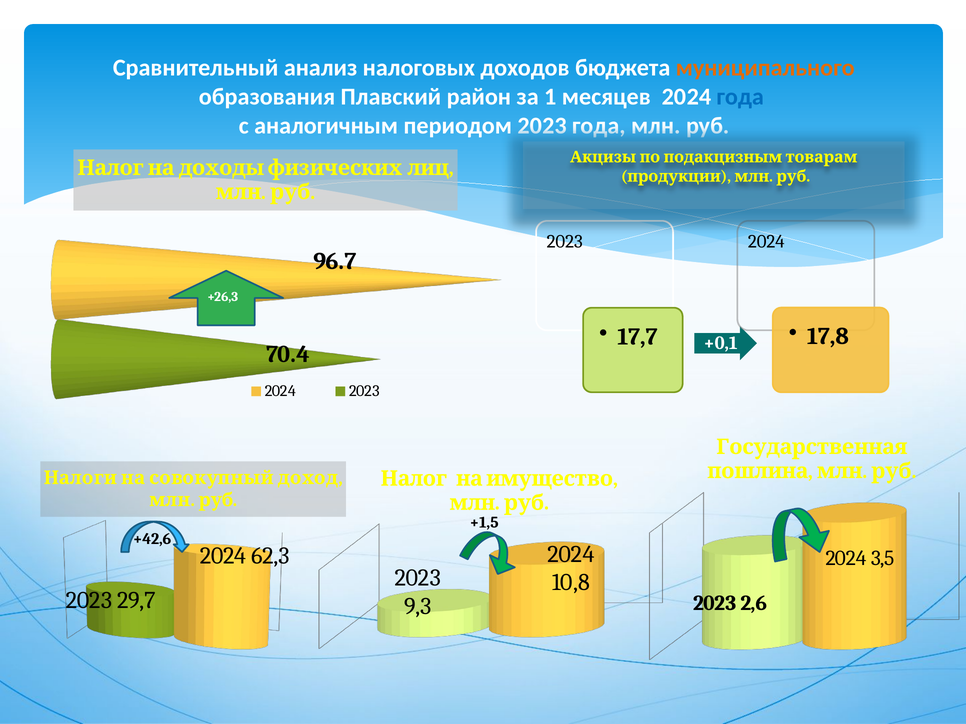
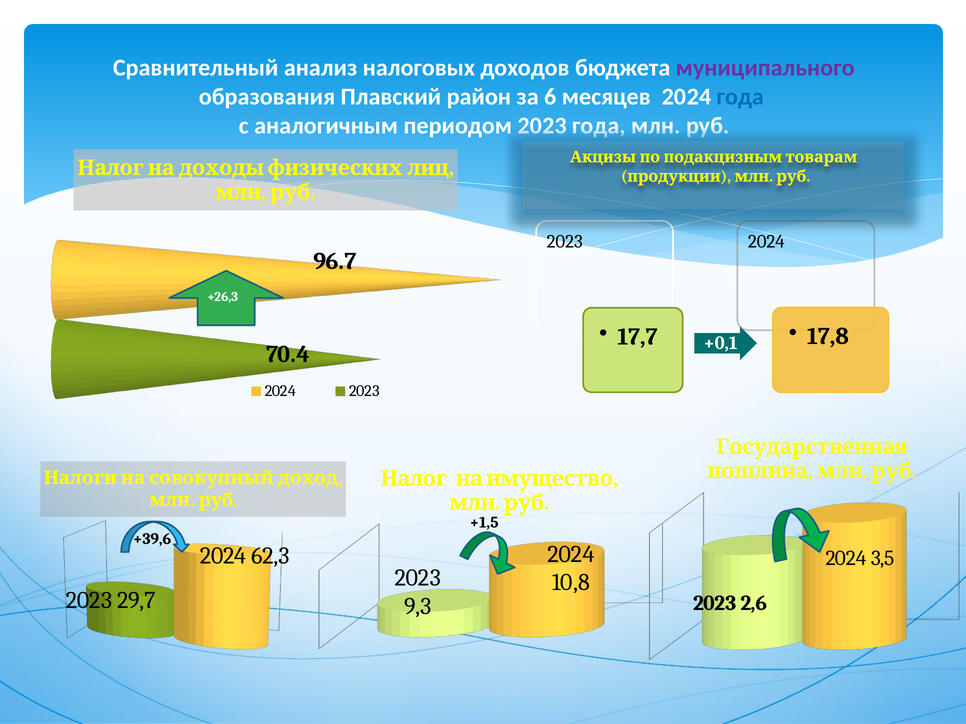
муниципального colour: orange -> purple (765, 68)
1: 1 -> 6 (550, 97)
+42,6: +42,6 -> +39,6 (152, 539)
